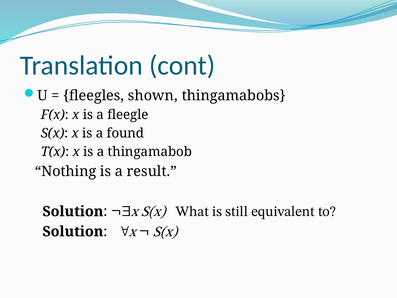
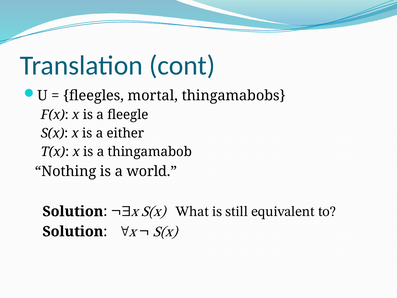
shown: shown -> mortal (153, 96)
found: found -> either (125, 133)
result: result -> world (152, 171)
